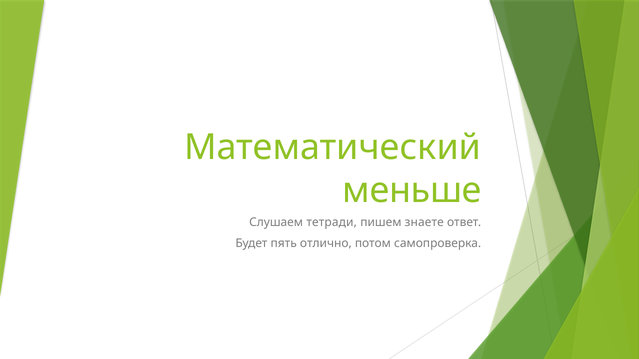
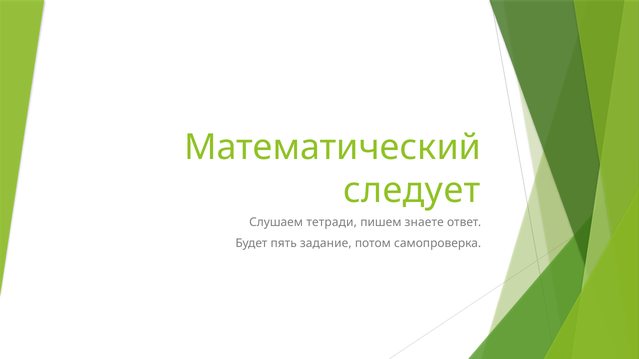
меньше: меньше -> следует (412, 191)
отлично: отлично -> задание (326, 244)
